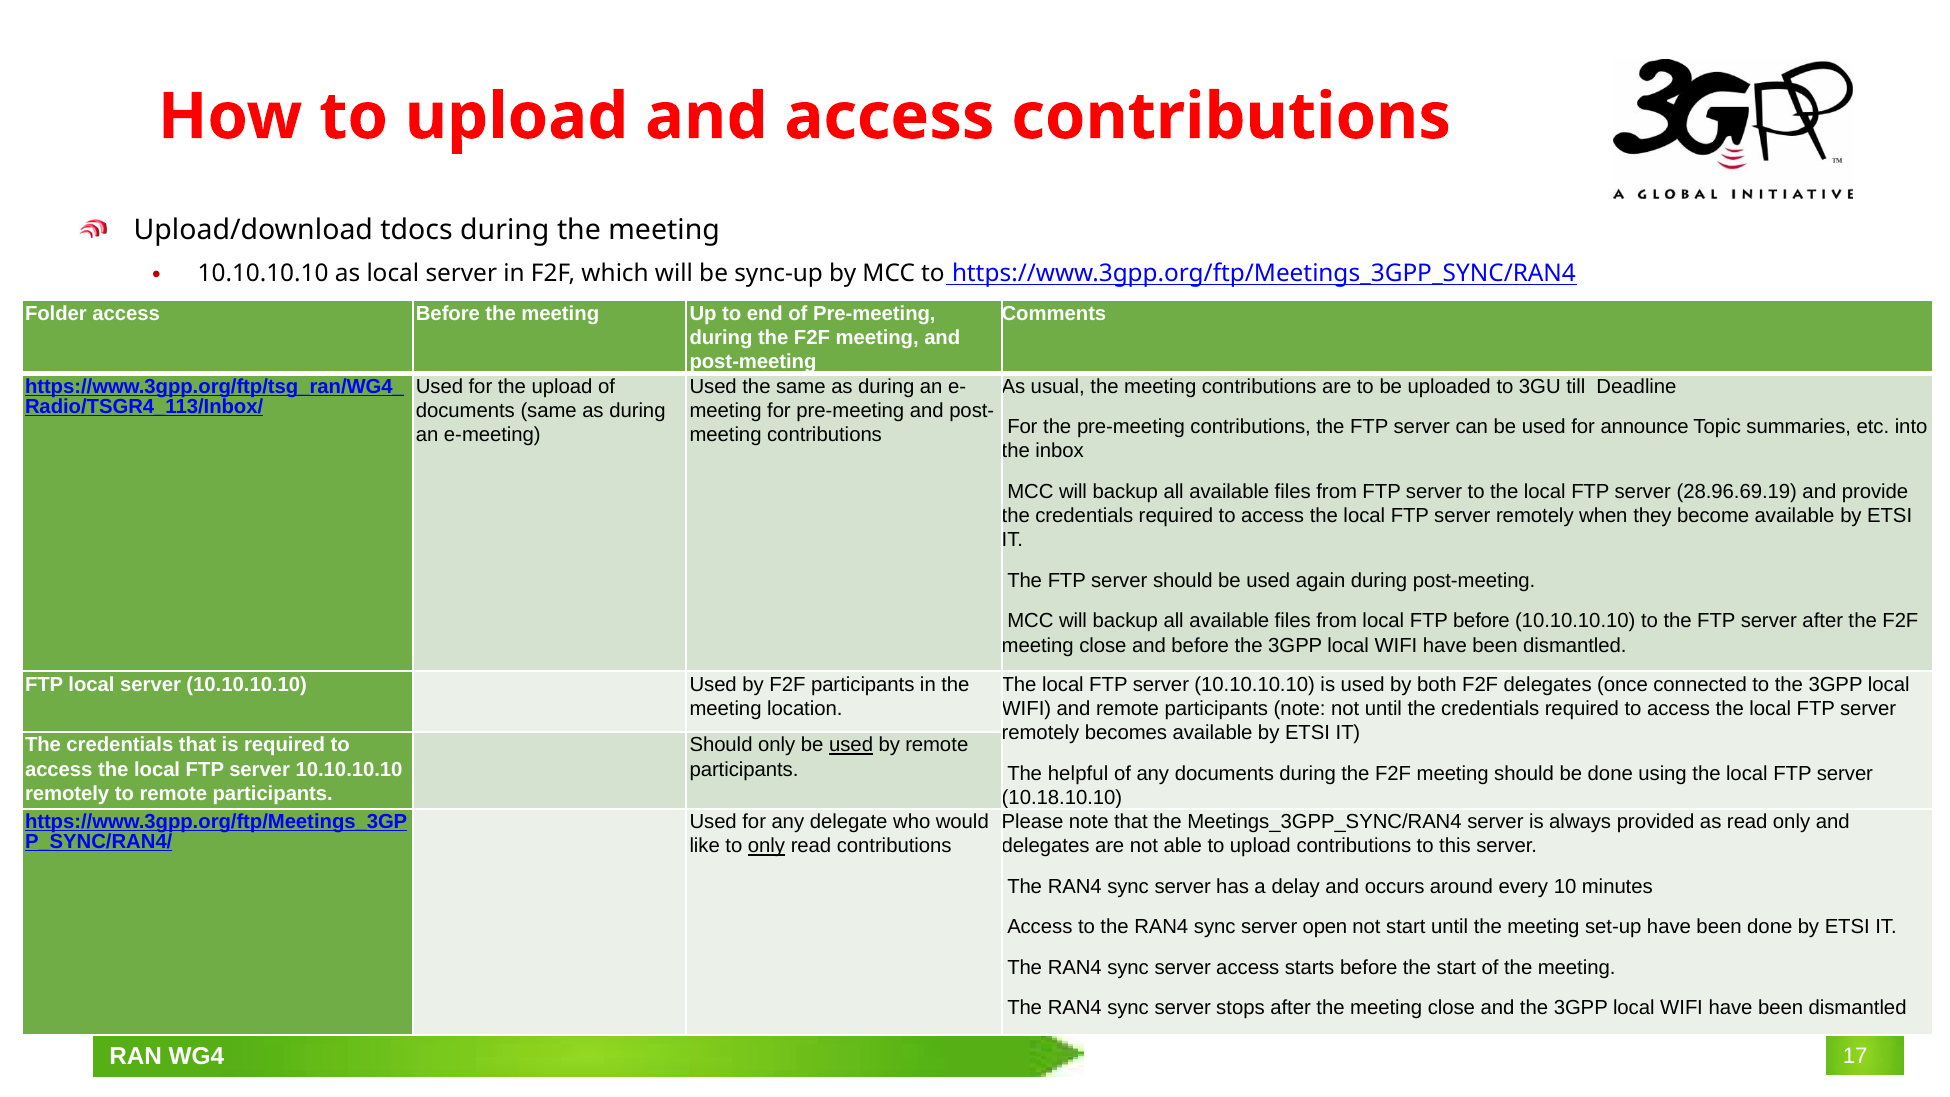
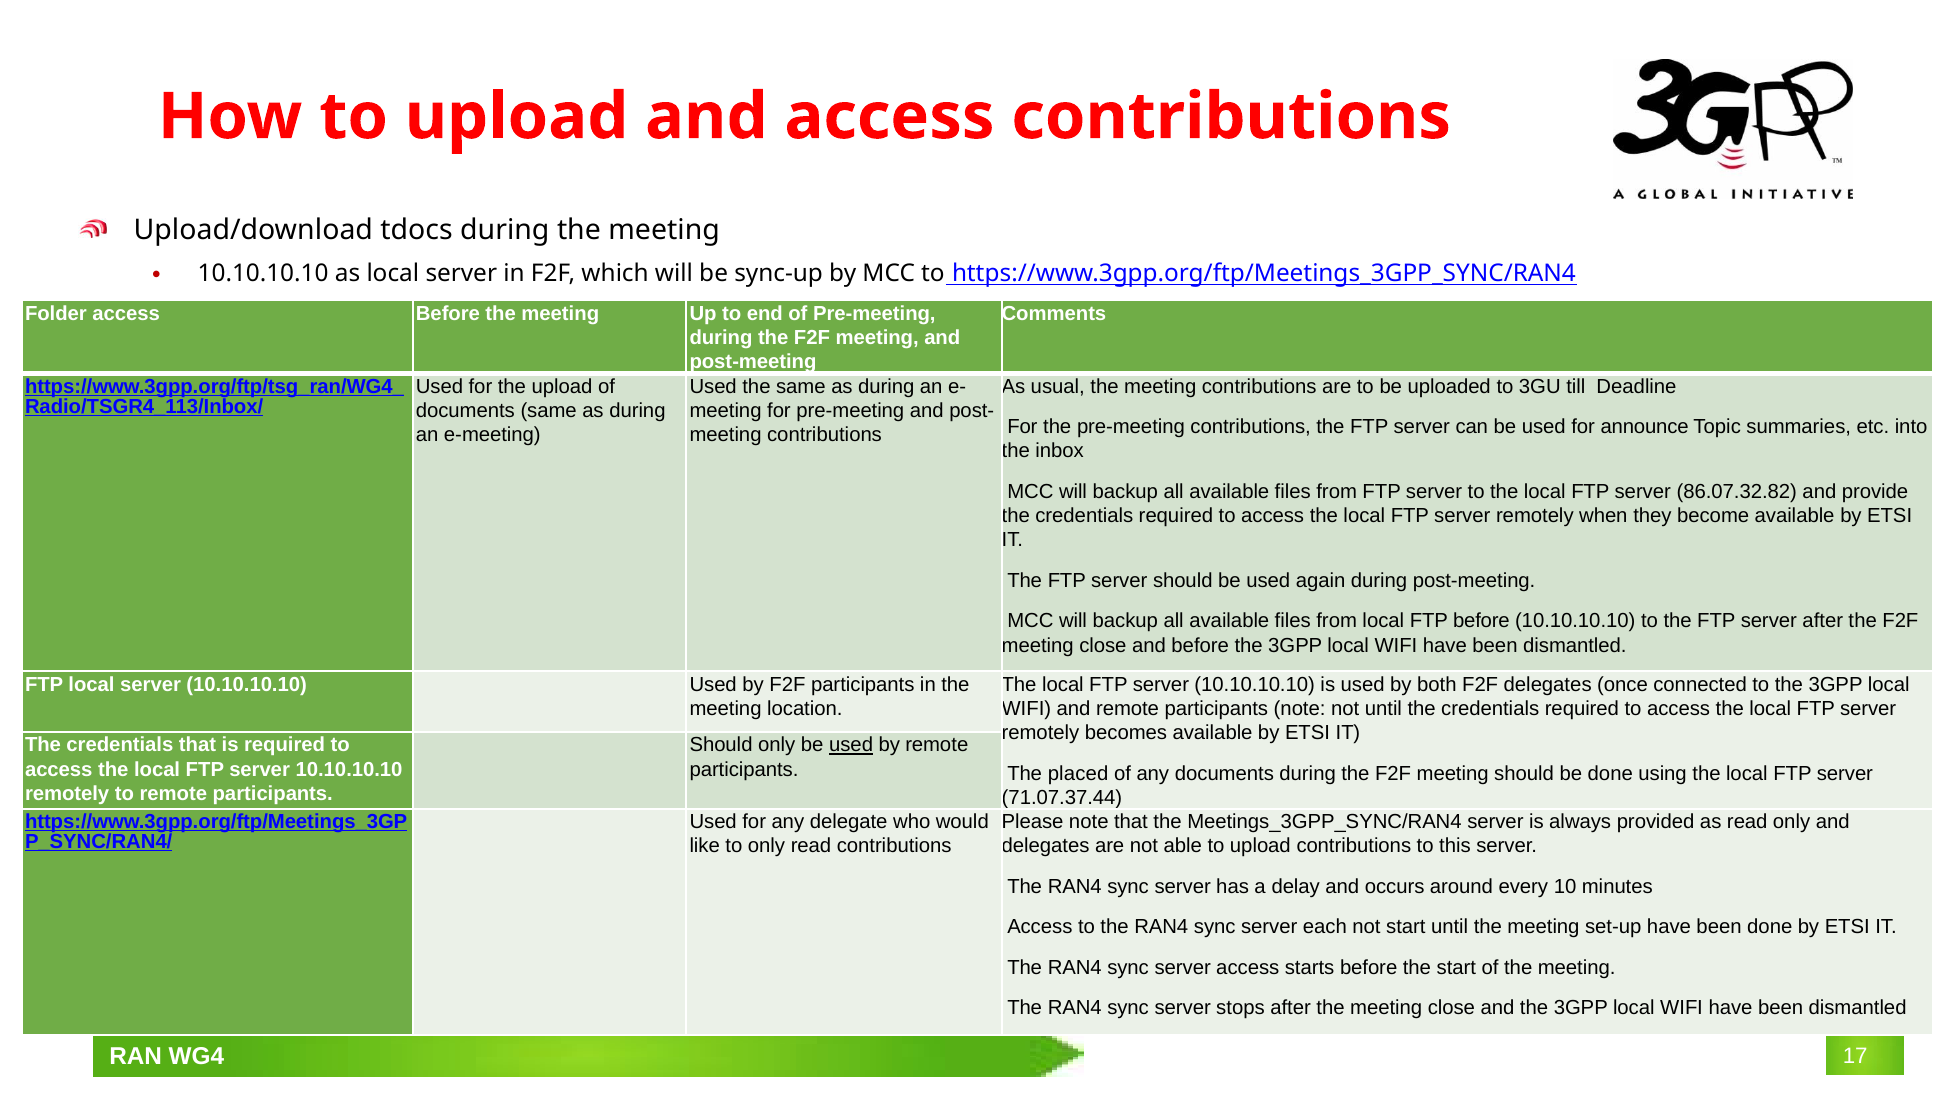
28.96.69.19: 28.96.69.19 -> 86.07.32.82 (1737, 492)
helpful: helpful -> placed (1078, 773)
10.18.10.10: 10.18.10.10 -> 71.07.37.44 (1062, 798)
only underline: present -> none (766, 846)
open: open -> each (1325, 927)
